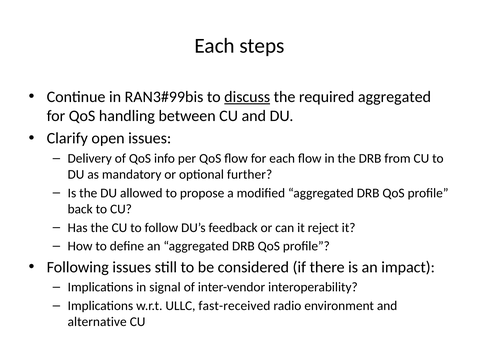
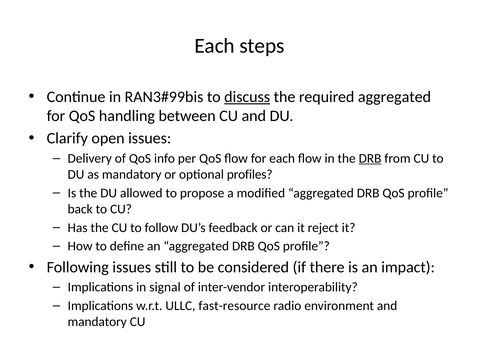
DRB underline: none -> present (370, 158)
further: further -> profiles (250, 174)
fast-received: fast-received -> fast-resource (234, 306)
alternative: alternative -> mandatory (97, 322)
